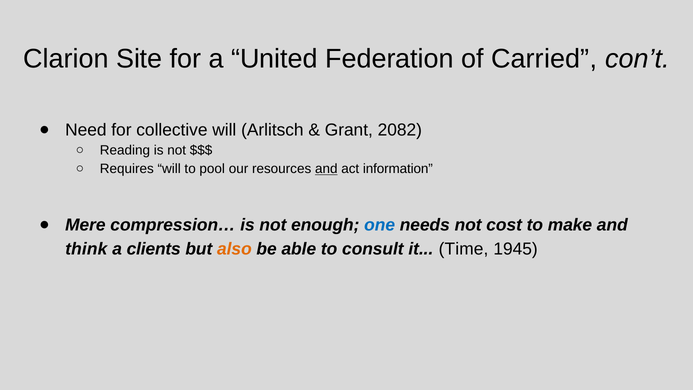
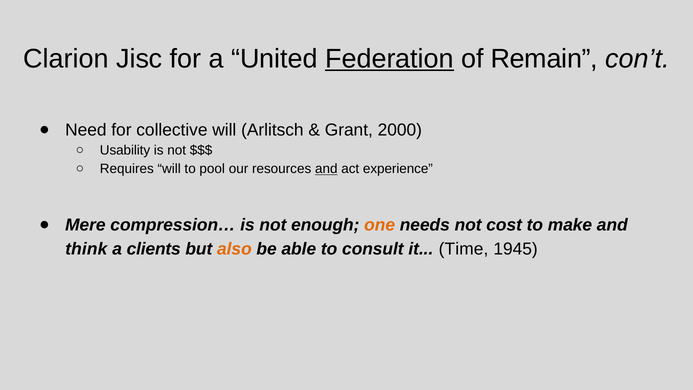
Site: Site -> Jisc (139, 59)
Federation underline: none -> present (390, 59)
Carried: Carried -> Remain (544, 59)
2082: 2082 -> 2000 (400, 130)
Reading: Reading -> Usability (125, 150)
information: information -> experience (398, 169)
one colour: blue -> orange (380, 225)
